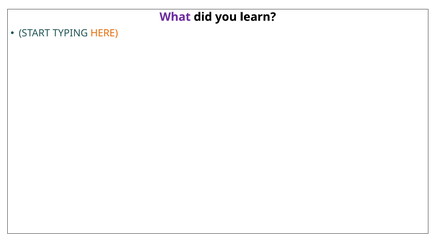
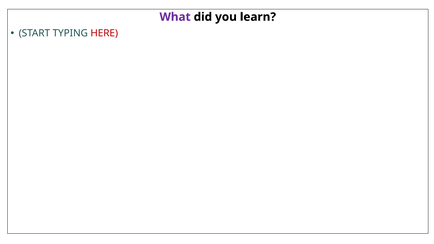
HERE colour: orange -> red (104, 33)
